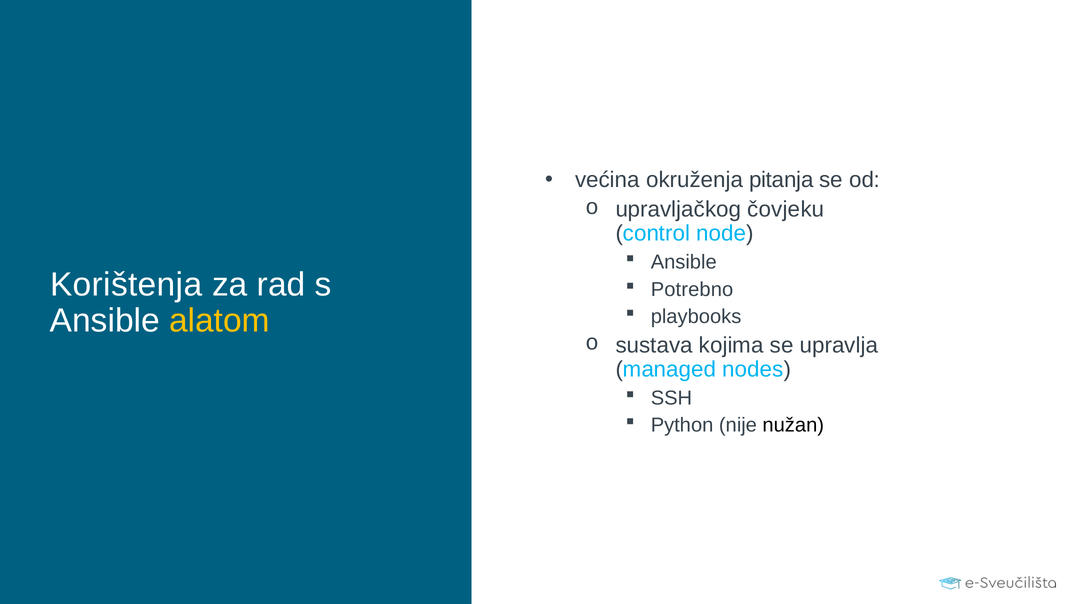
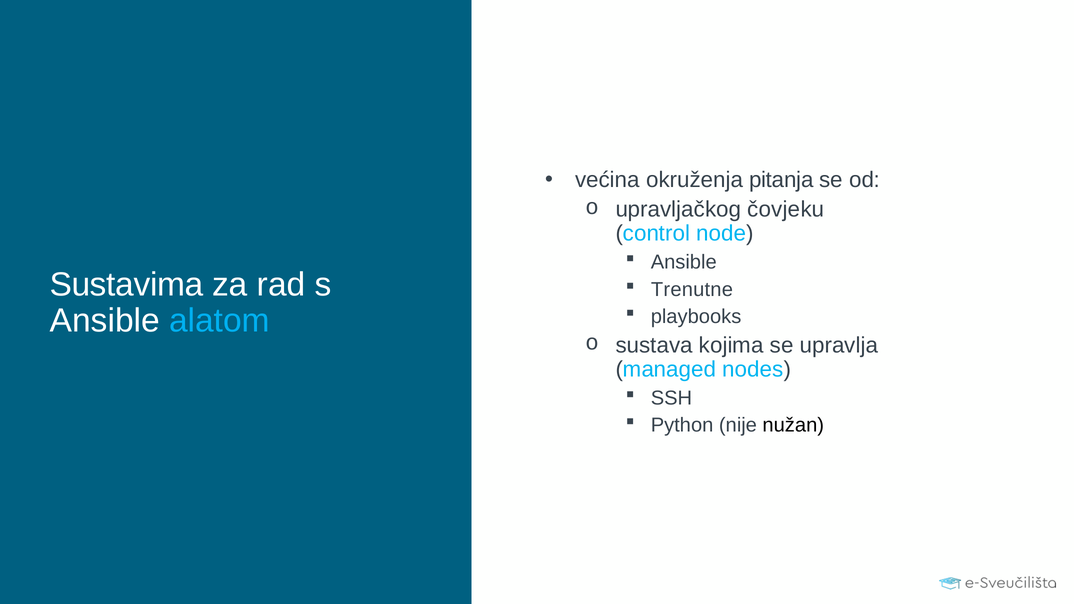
Korištenja: Korištenja -> Sustavima (127, 285)
Potrebno: Potrebno -> Trenutne (692, 289)
alatom colour: yellow -> light blue (220, 321)
